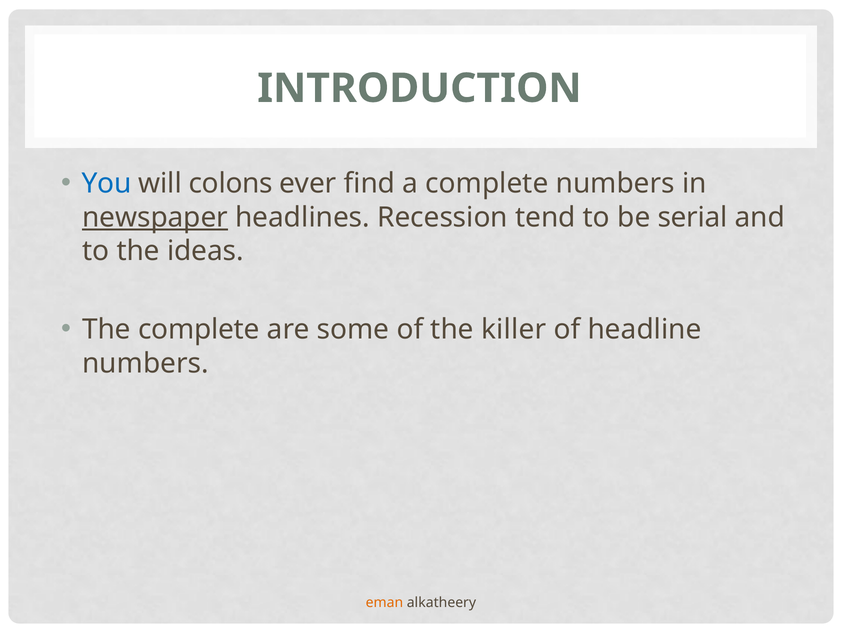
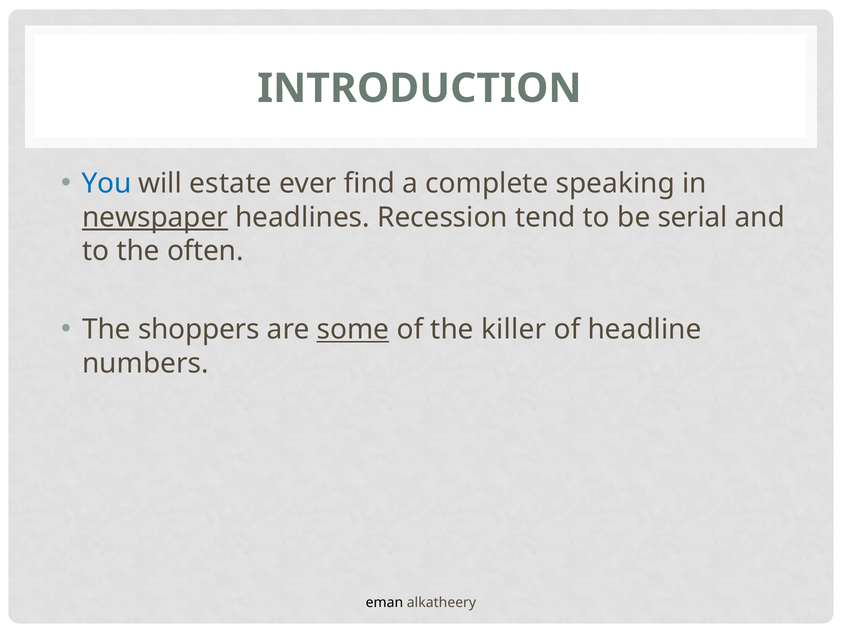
colons: colons -> estate (230, 184)
complete numbers: numbers -> speaking (615, 184)
ideas: ideas -> often (205, 251)
The complete: complete -> shoppers (199, 329)
some underline: none -> present (353, 329)
eman colour: orange -> black (384, 602)
